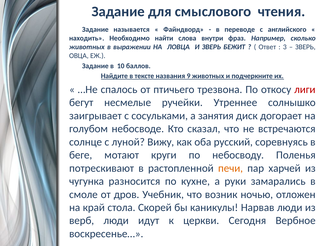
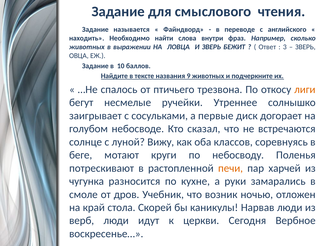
лиги colour: red -> orange (305, 89)
занятия: занятия -> первые (216, 116)
русский: русский -> классов (233, 142)
